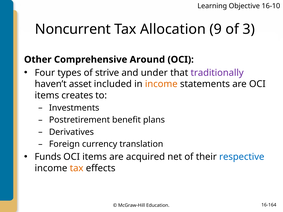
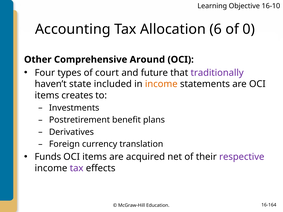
Noncurrent: Noncurrent -> Accounting (73, 29)
9: 9 -> 6 (216, 29)
3: 3 -> 0 (249, 29)
strive: strive -> court (107, 73)
under: under -> future (154, 73)
asset: asset -> state (80, 84)
respective colour: blue -> purple (242, 157)
tax colour: orange -> purple (77, 168)
